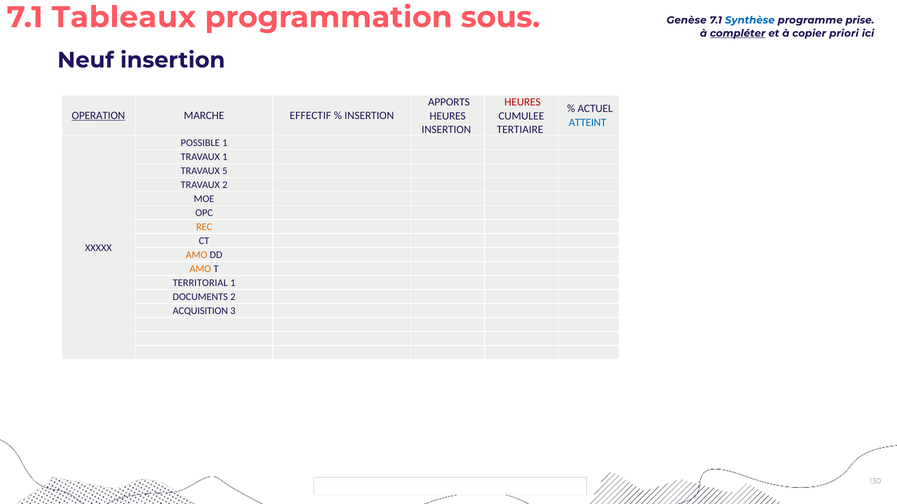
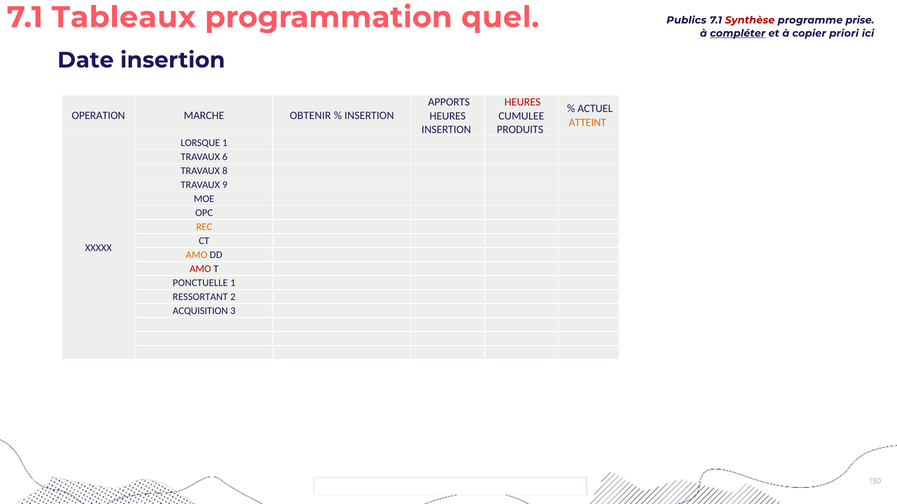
sous: sous -> quel (500, 17)
Genèse: Genèse -> Publics (686, 20)
Synthèse colour: blue -> red (750, 20)
Neuf: Neuf -> Date (86, 60)
OPERATION underline: present -> none (98, 116)
EFFECTIF: EFFECTIF -> OBTENIR (310, 116)
ATTEINT colour: blue -> orange (587, 123)
TERTIAIRE: TERTIAIRE -> PRODUITS (520, 130)
POSSIBLE: POSSIBLE -> LORSQUE (200, 143)
TRAVAUX 1: 1 -> 6 (225, 157)
5: 5 -> 8 (225, 171)
TRAVAUX 2: 2 -> 9 (225, 185)
AMO colour: orange -> red (200, 269)
TERRITORIAL: TERRITORIAL -> PONCTUELLE (200, 283)
DOCUMENTS: DOCUMENTS -> RESSORTANT (200, 297)
